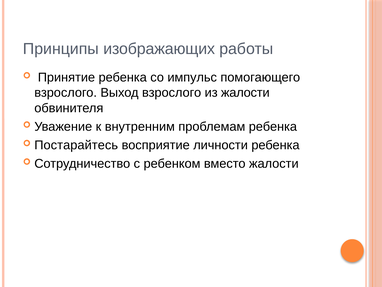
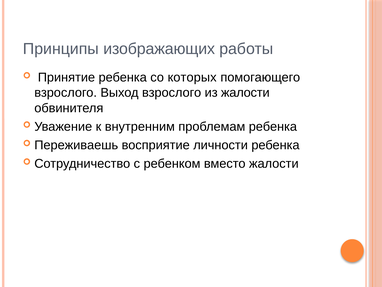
импульс: импульс -> которых (192, 77)
Постарайтесь: Постарайтесь -> Переживаешь (76, 145)
